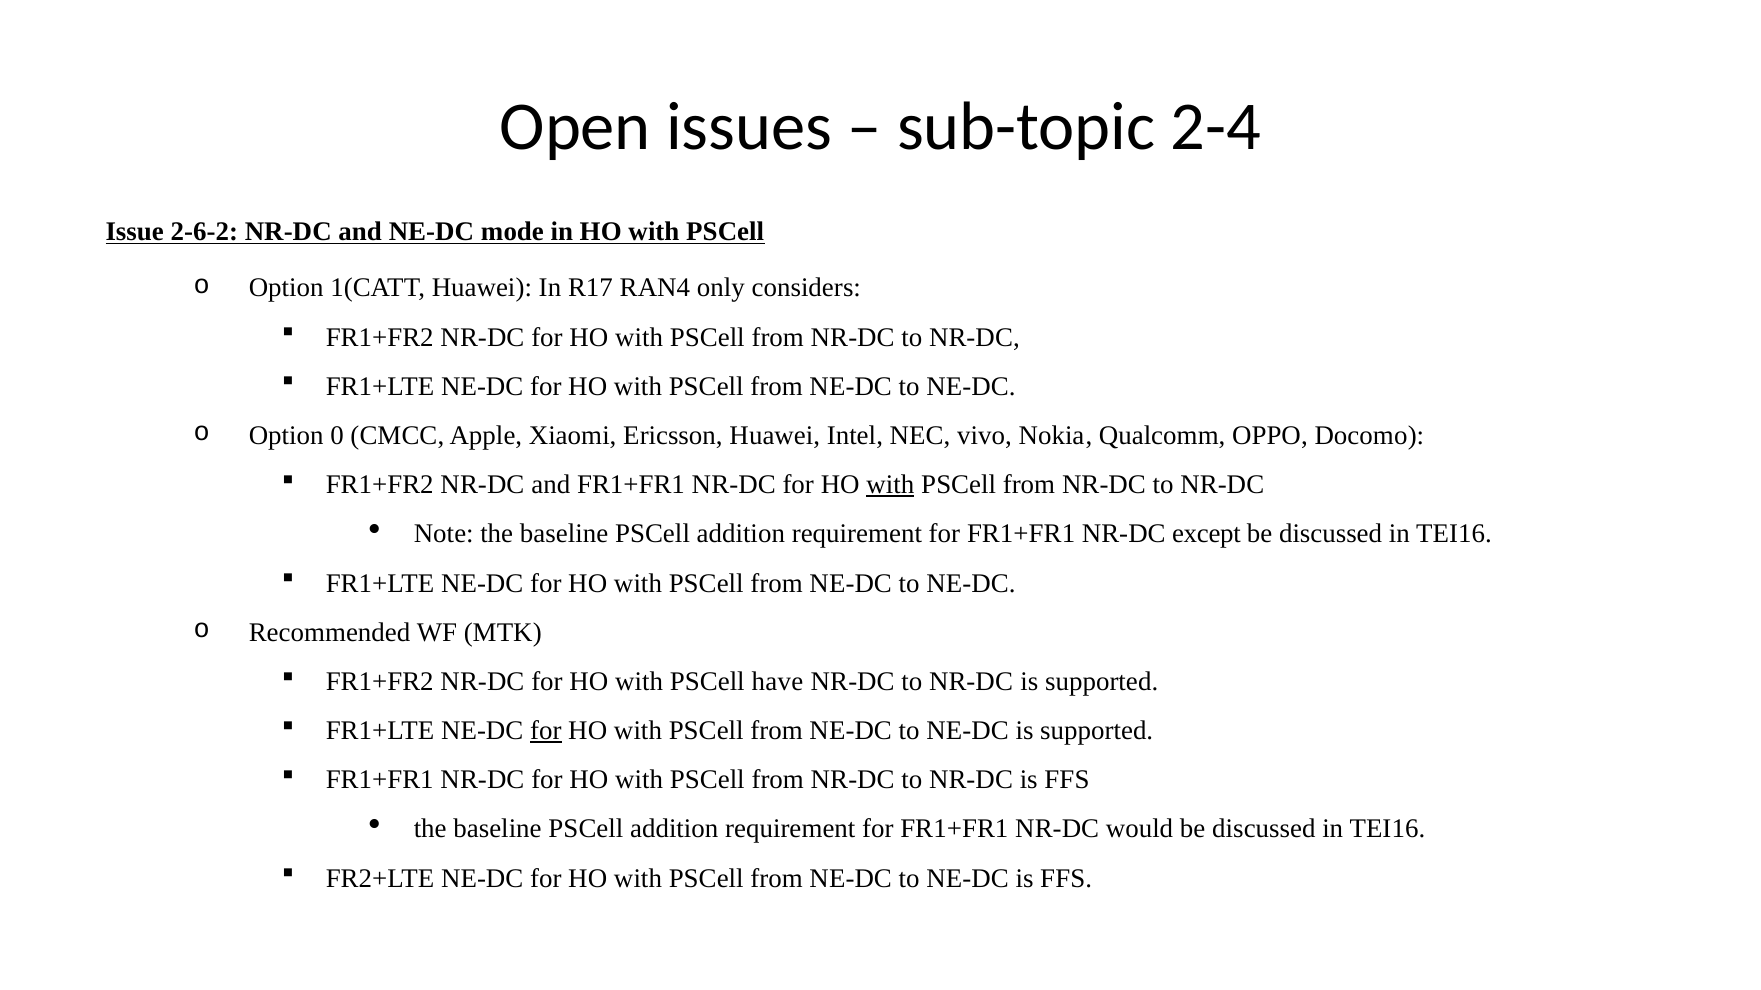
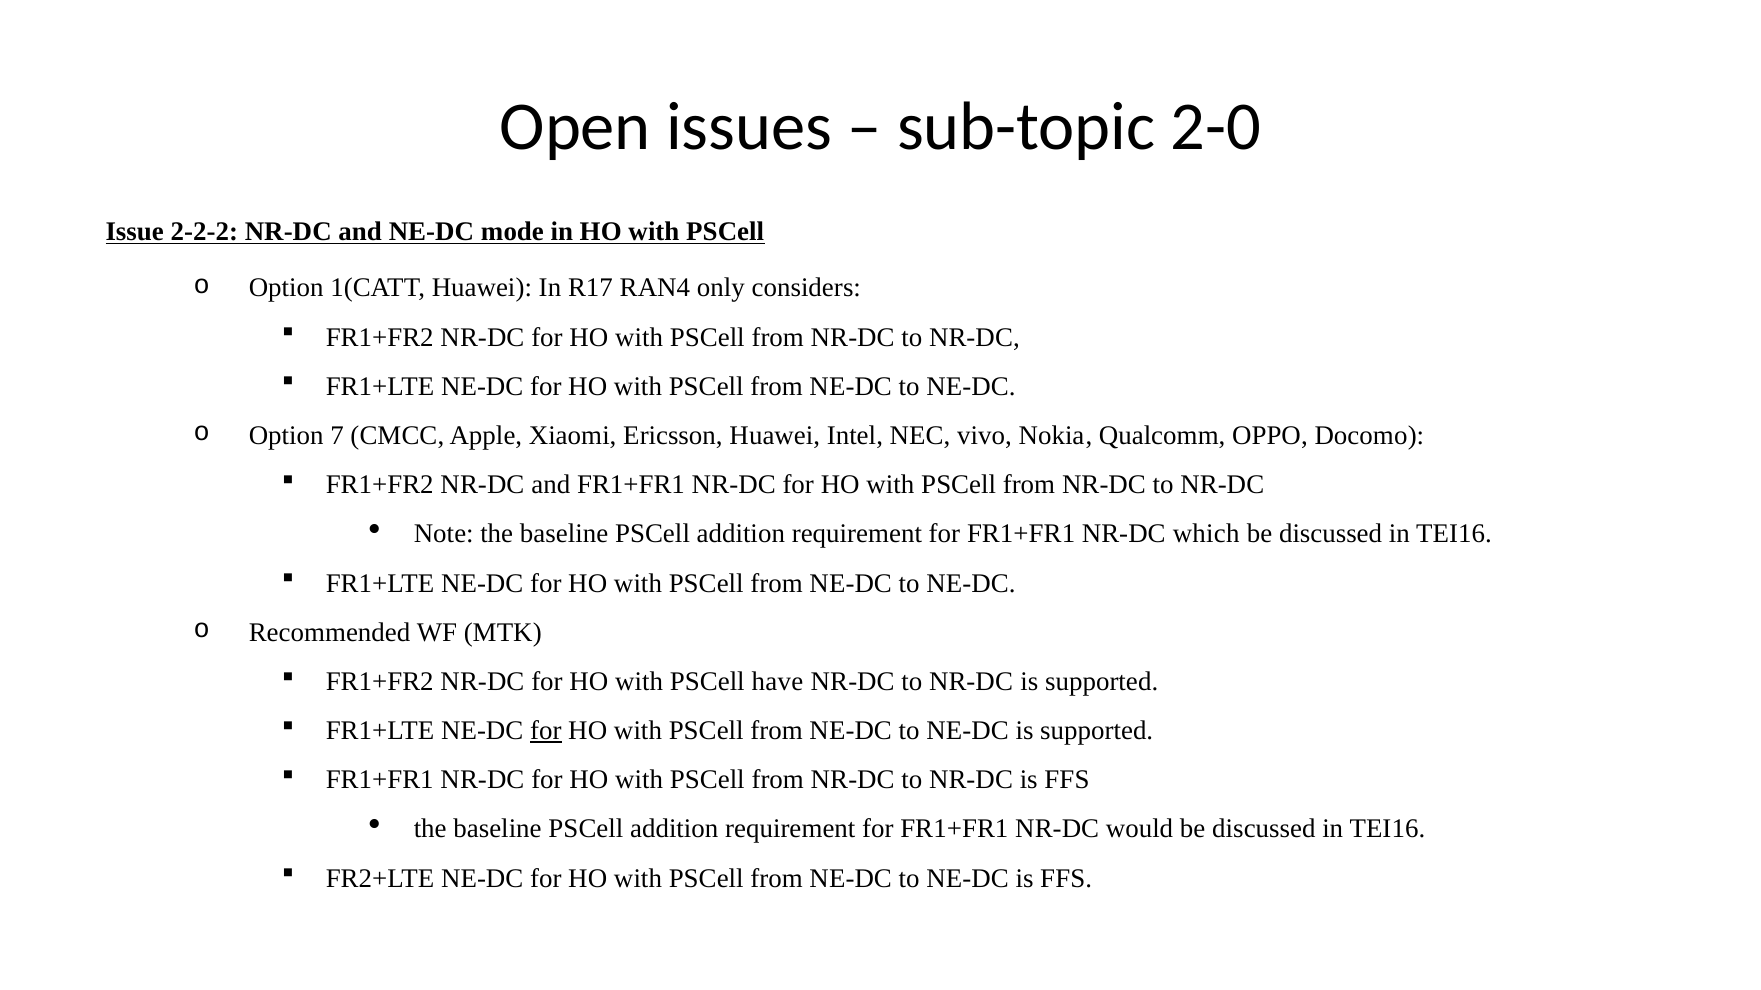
2-4: 2-4 -> 2-0 (1216, 127)
2-6-2: 2-6-2 -> 2-2-2 (204, 232)
0: 0 -> 7 (337, 436)
with underline: present -> none (890, 485)
except: except -> which (1206, 534)
